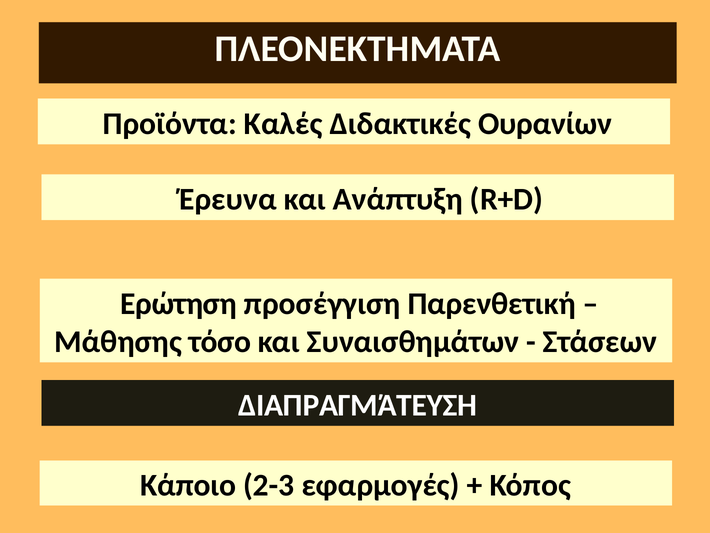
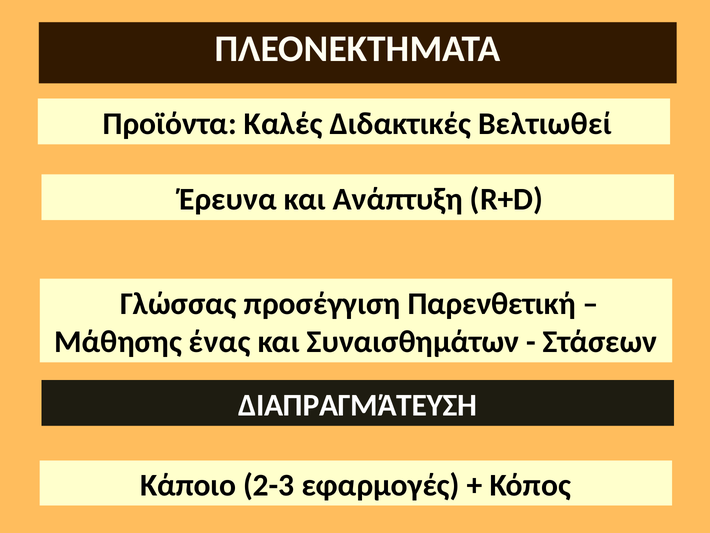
Ουρανίων: Ουρανίων -> Βελτιωθεί (545, 124)
Ερώτηση: Ερώτηση -> Γλώσσας (178, 303)
τόσο: τόσο -> ένας (220, 341)
